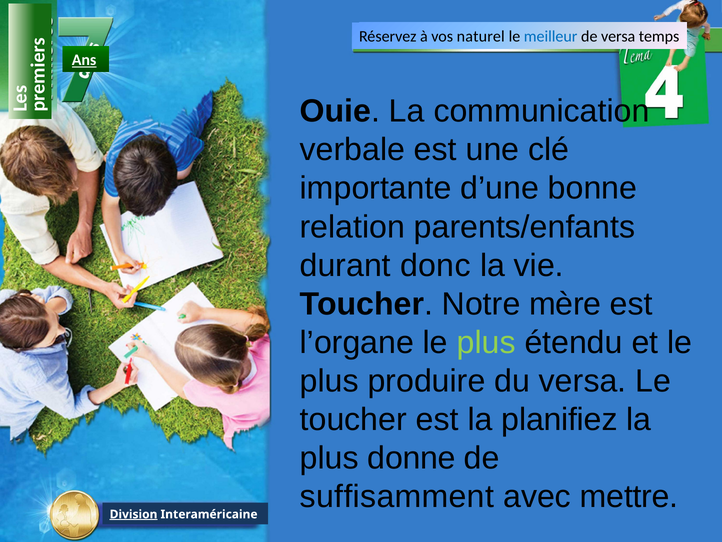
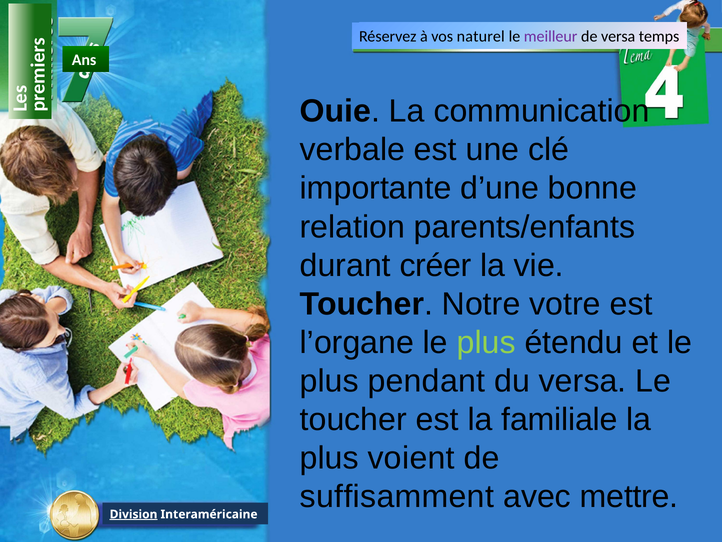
meilleur colour: blue -> purple (551, 37)
Ans underline: present -> none (84, 60)
donc: donc -> créer (436, 265)
mère: mère -> votre (565, 304)
produire: produire -> pendant (426, 381)
planifiez: planifiez -> familiale (560, 419)
donne: donne -> voient (411, 458)
